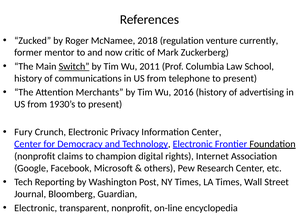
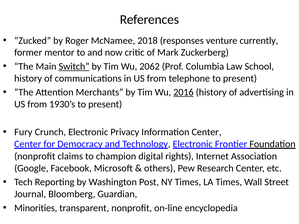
regulation: regulation -> responses (182, 41)
2011: 2011 -> 2062 (150, 66)
2016 underline: none -> present (183, 92)
Electronic: Electronic -> Minorities (36, 208)
